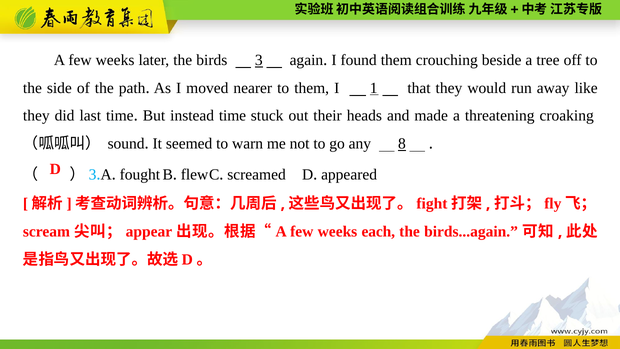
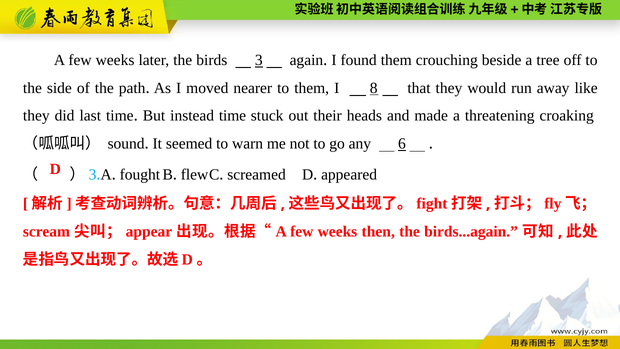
1: 1 -> 8 (374, 88)
8: 8 -> 6 (402, 144)
each: each -> then (378, 232)
